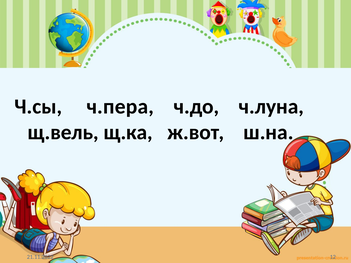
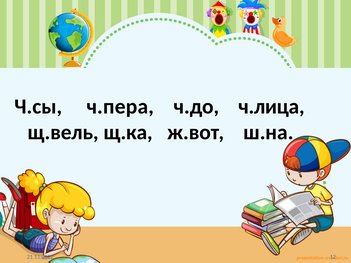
ч.луна: ч.луна -> ч.лица (271, 107)
